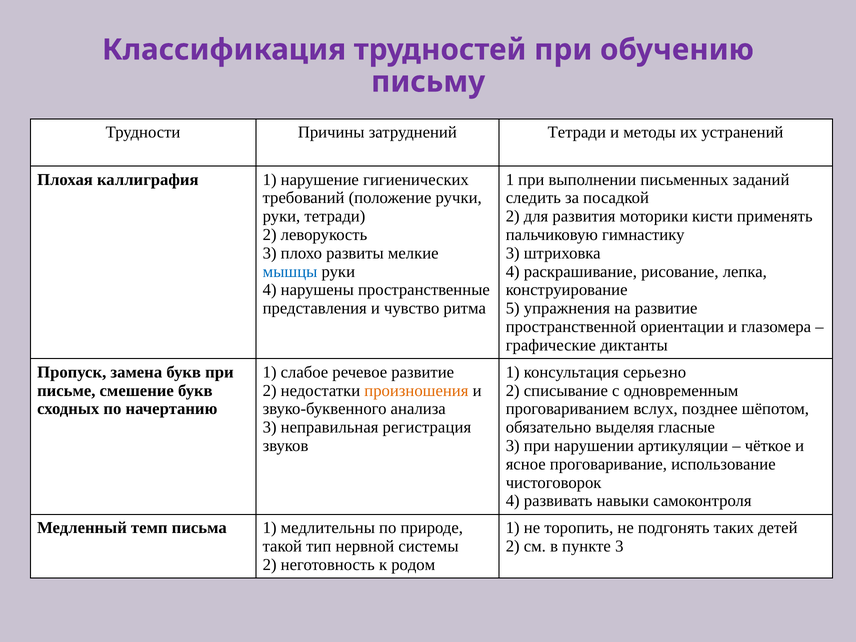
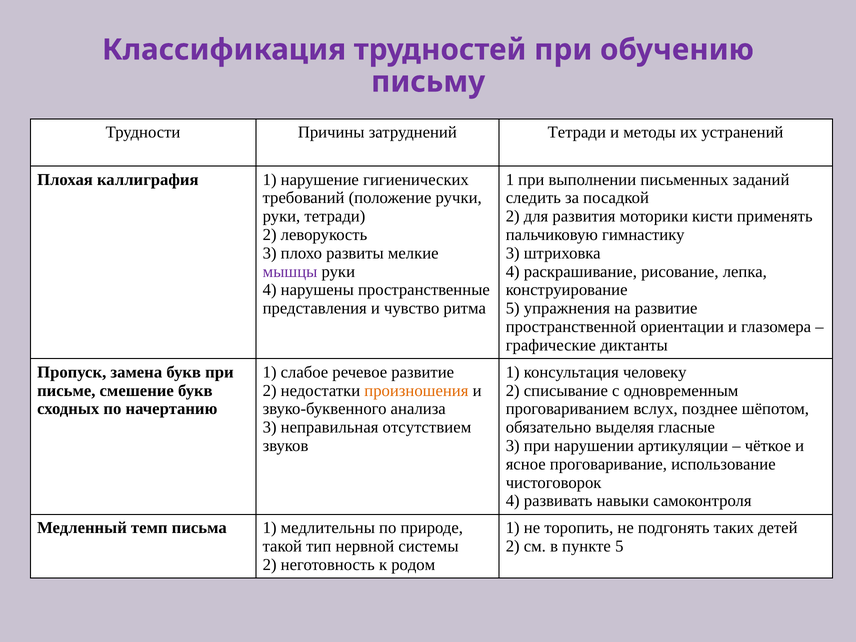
мышцы colour: blue -> purple (290, 272)
серьезно: серьезно -> человеку (655, 372)
регистрация: регистрация -> отсутствием (427, 427)
пункте 3: 3 -> 5 (619, 546)
